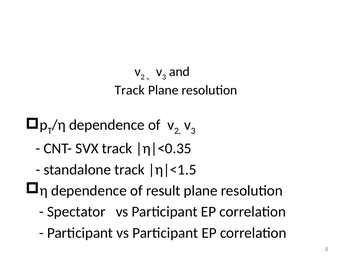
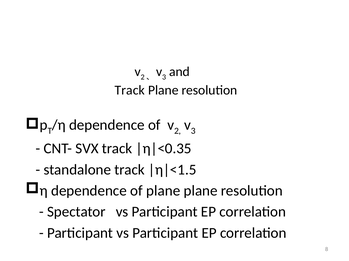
of result: result -> plane (163, 191)
